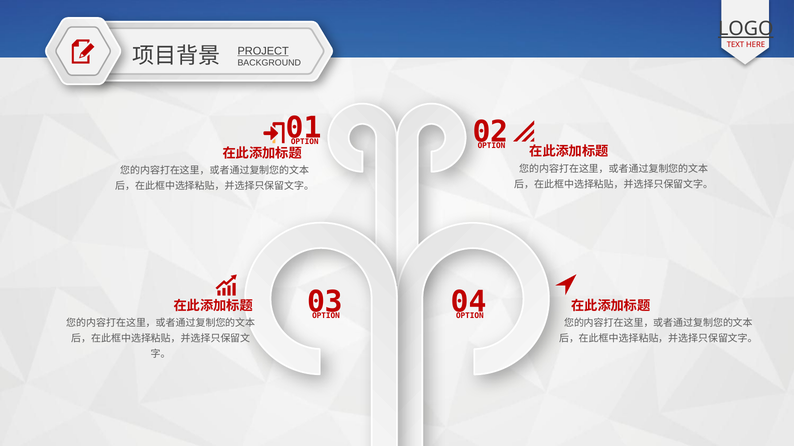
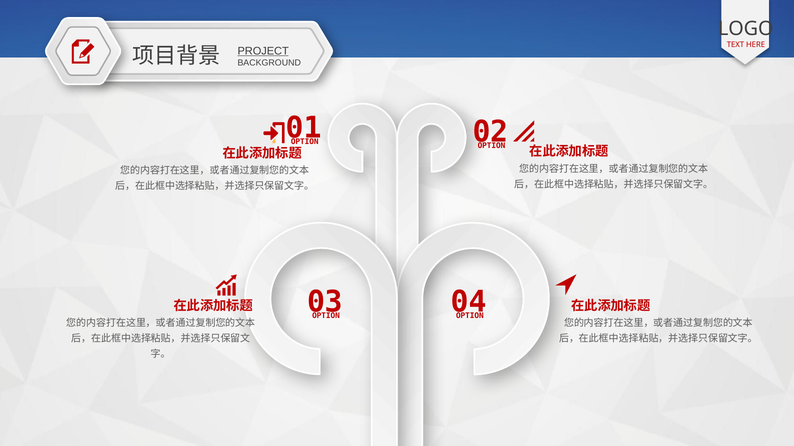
LOGO underline: present -> none (746, 29)
